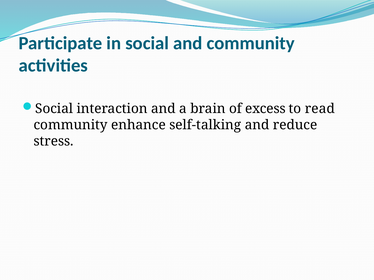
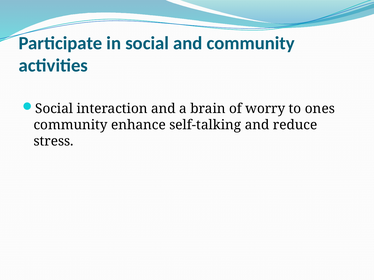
excess: excess -> worry (265, 109)
read: read -> ones (320, 109)
